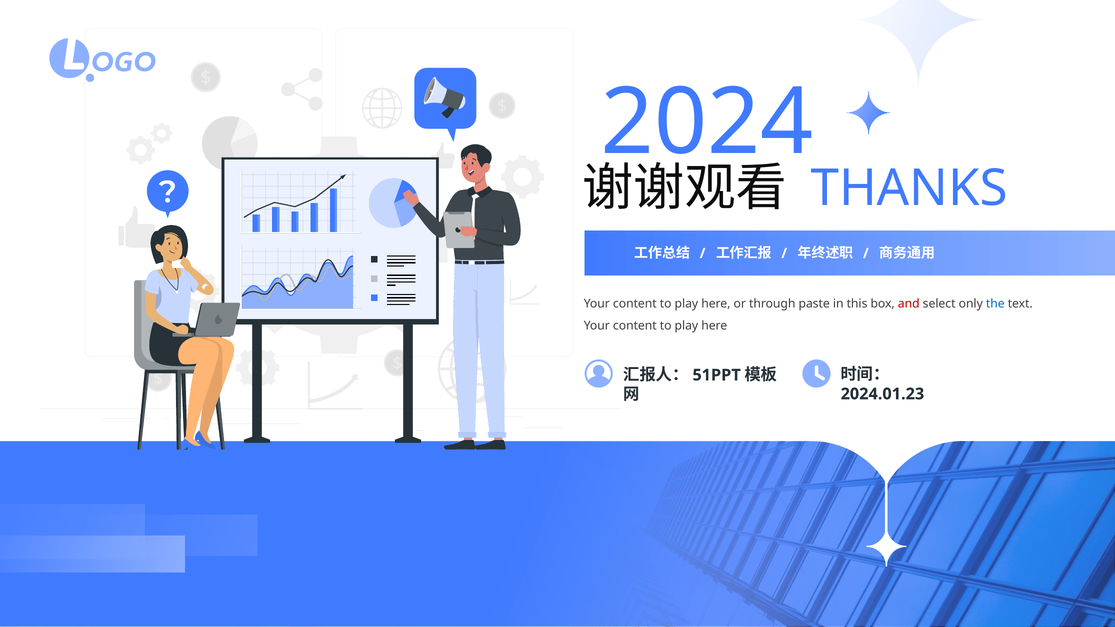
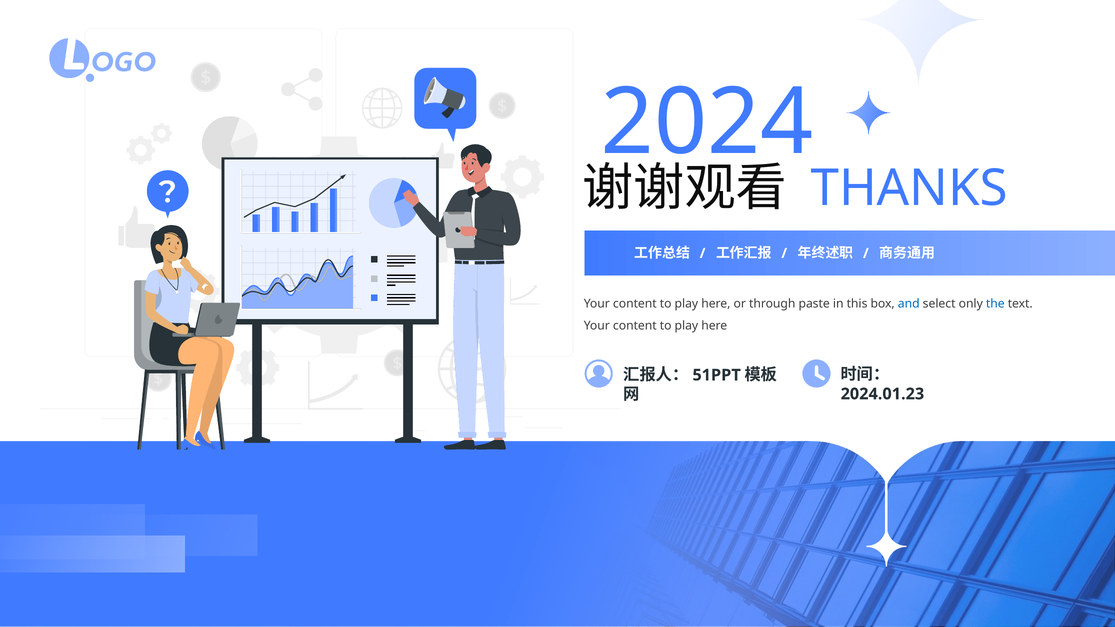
and colour: red -> blue (909, 304)
